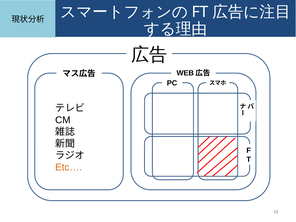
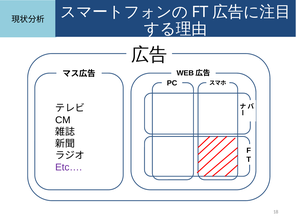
Etc… colour: orange -> purple (69, 167)
